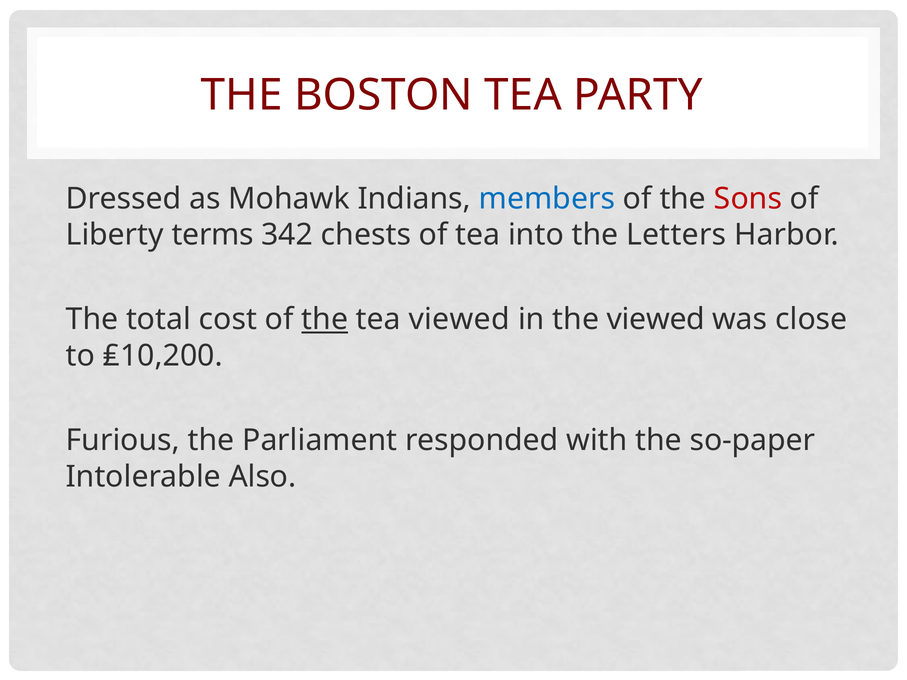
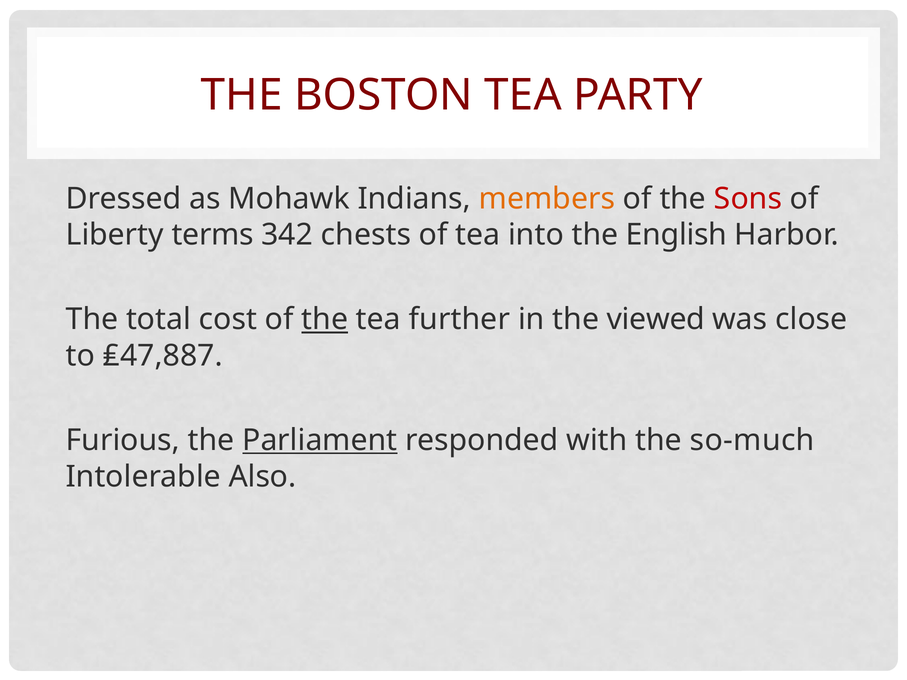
members colour: blue -> orange (547, 199)
Letters: Letters -> English (676, 235)
tea viewed: viewed -> further (459, 320)
₤10,200: ₤10,200 -> ₤47,887 (163, 356)
Parliament underline: none -> present (320, 440)
so-paper: so-paper -> so-much (752, 440)
